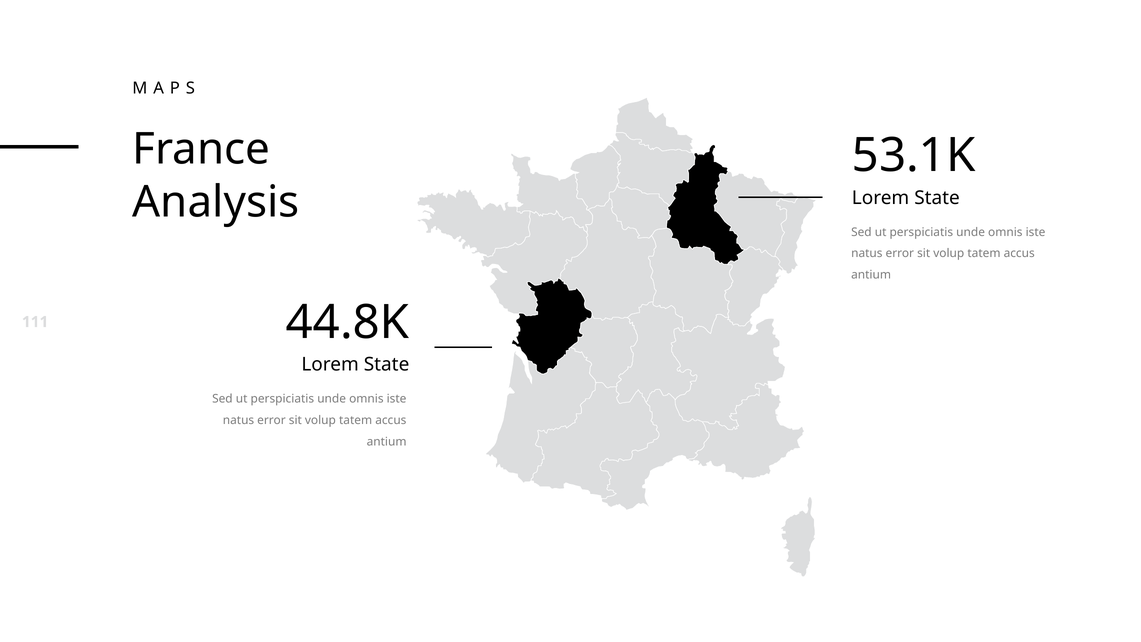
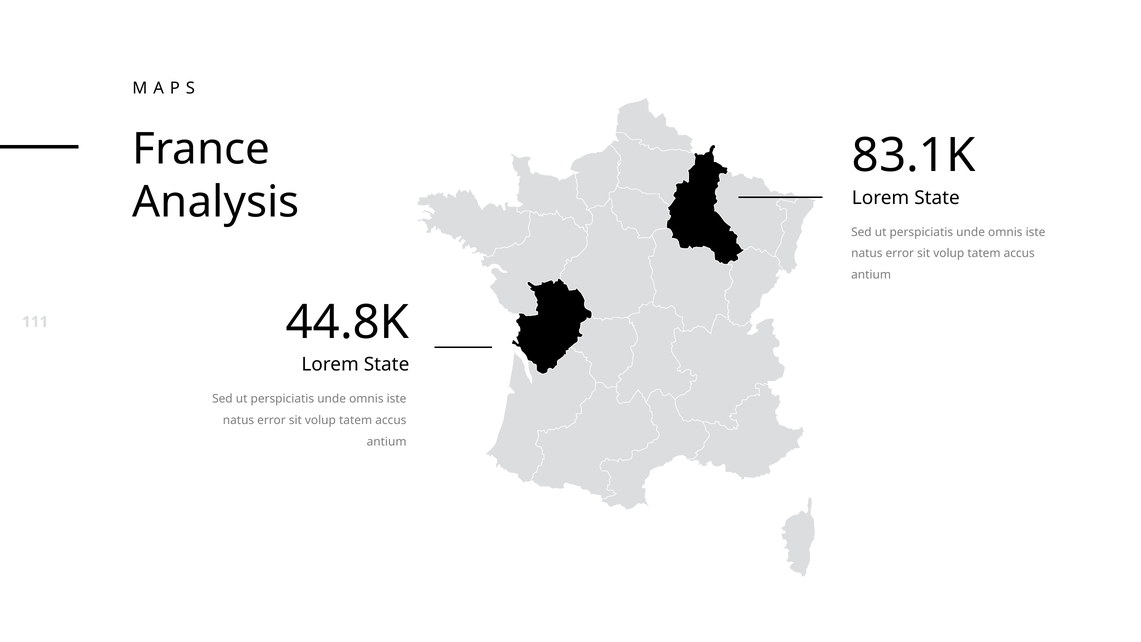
53.1K: 53.1K -> 83.1K (914, 156)
